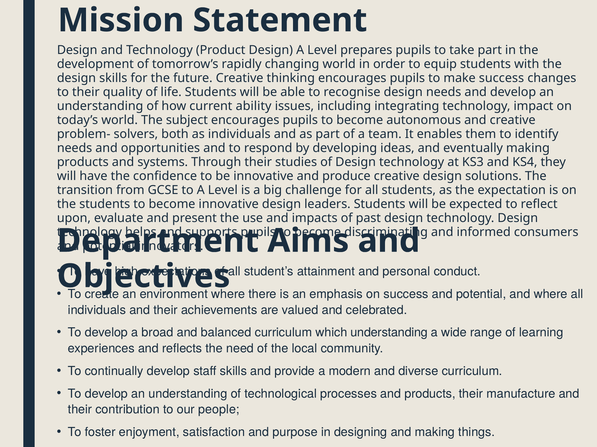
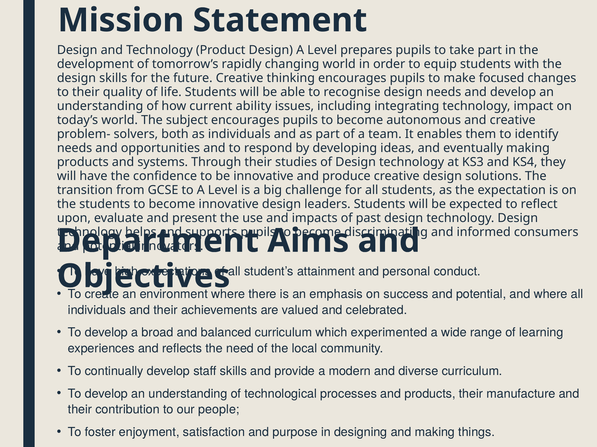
make success: success -> focused (502, 78)
which understanding: understanding -> experimented (389, 333)
